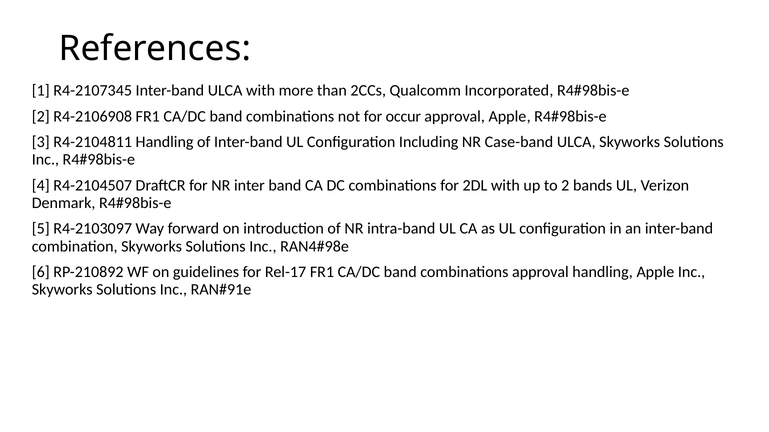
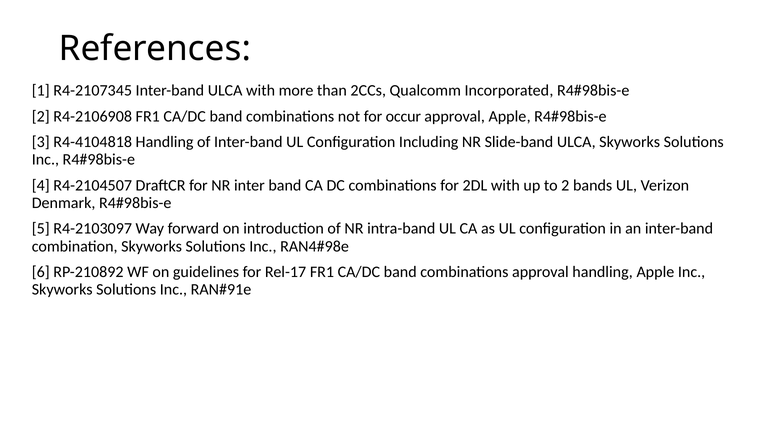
R4-2104811: R4-2104811 -> R4-4104818 (93, 142)
Case-band: Case-band -> Slide-band (519, 142)
